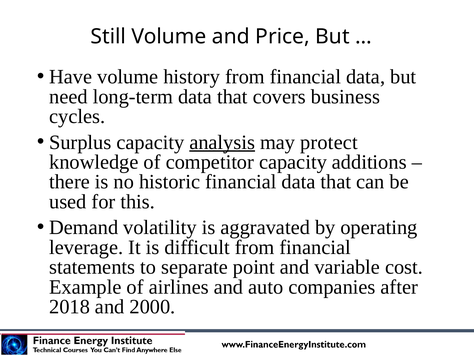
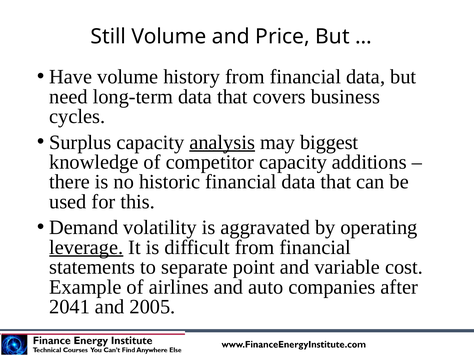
protect: protect -> biggest (329, 142)
leverage underline: none -> present (86, 248)
2018: 2018 -> 2041 (70, 307)
2000: 2000 -> 2005 (152, 307)
